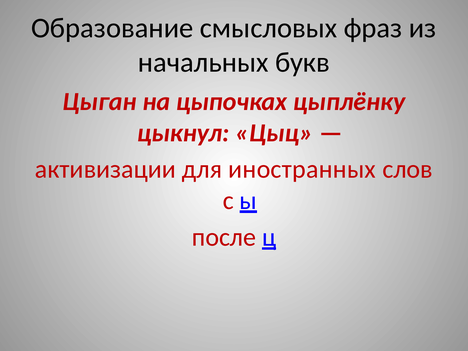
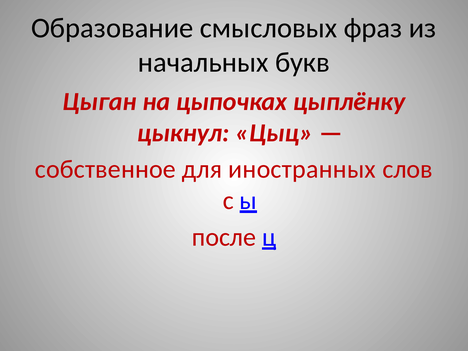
активизации: активизации -> собственное (105, 169)
